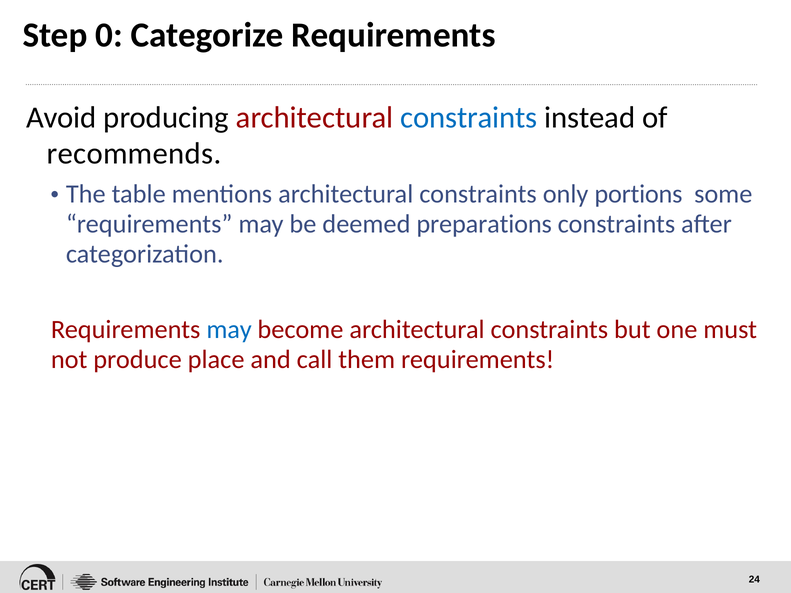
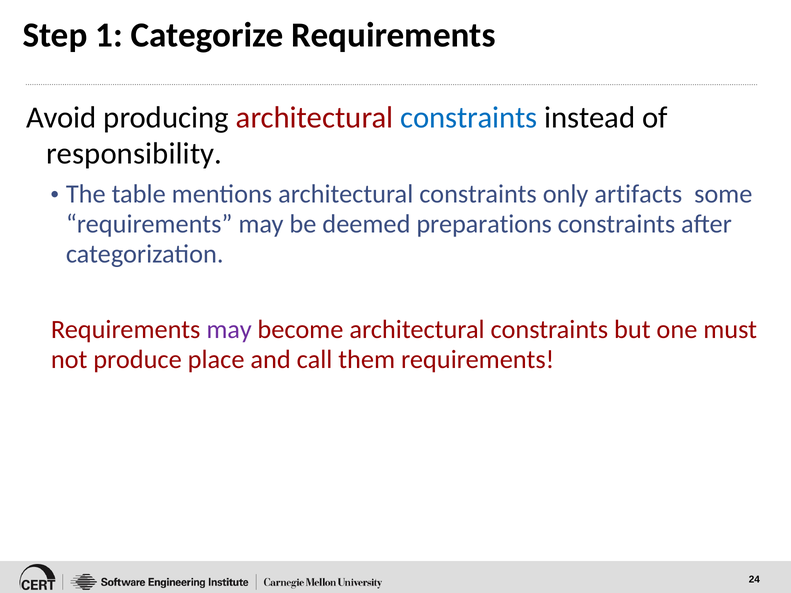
0: 0 -> 1 (109, 35)
recommends: recommends -> responsibility (134, 154)
portions: portions -> artifacts (638, 194)
may colour: blue -> purple (229, 330)
